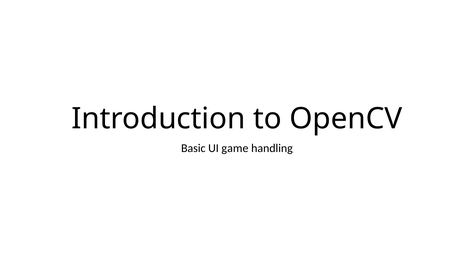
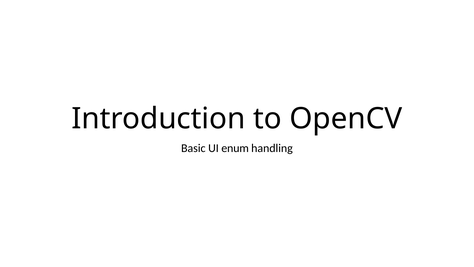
game: game -> enum (235, 148)
